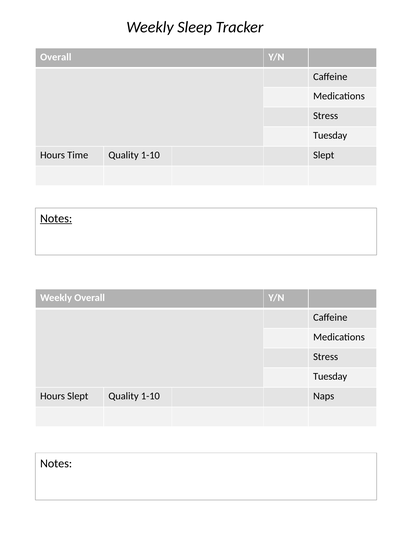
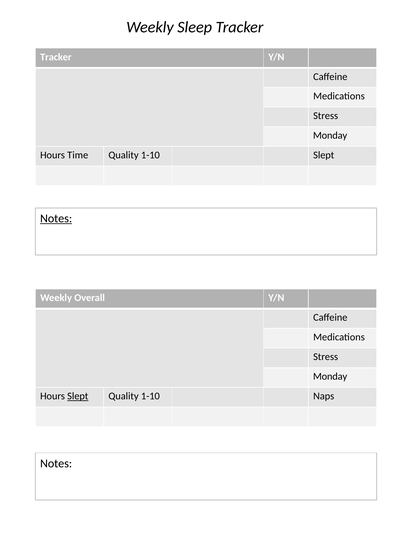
Overall: Overall -> Tracker (56, 57)
Tuesday: Tuesday -> Monday (330, 136)
Tuesday: Tuesday -> Monday (330, 377)
Slept underline: none -> present (78, 396)
